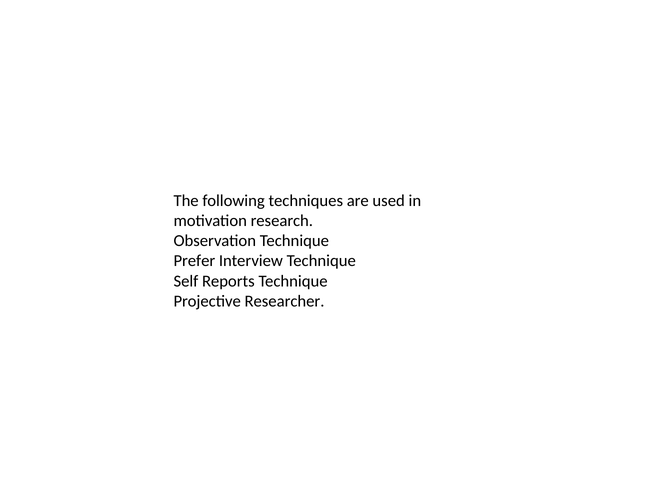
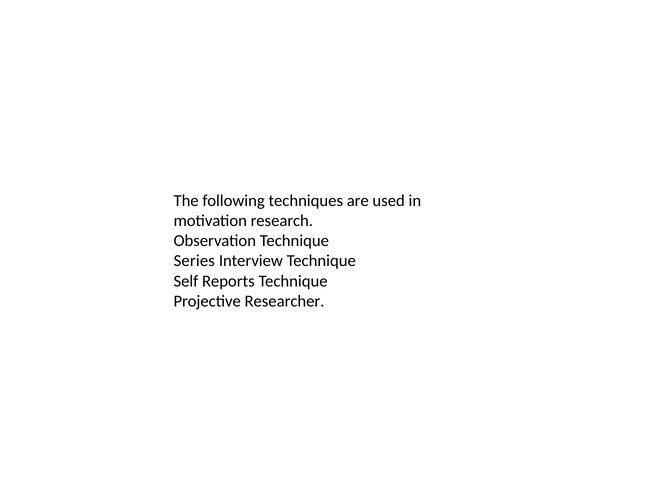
Prefer: Prefer -> Series (194, 261)
